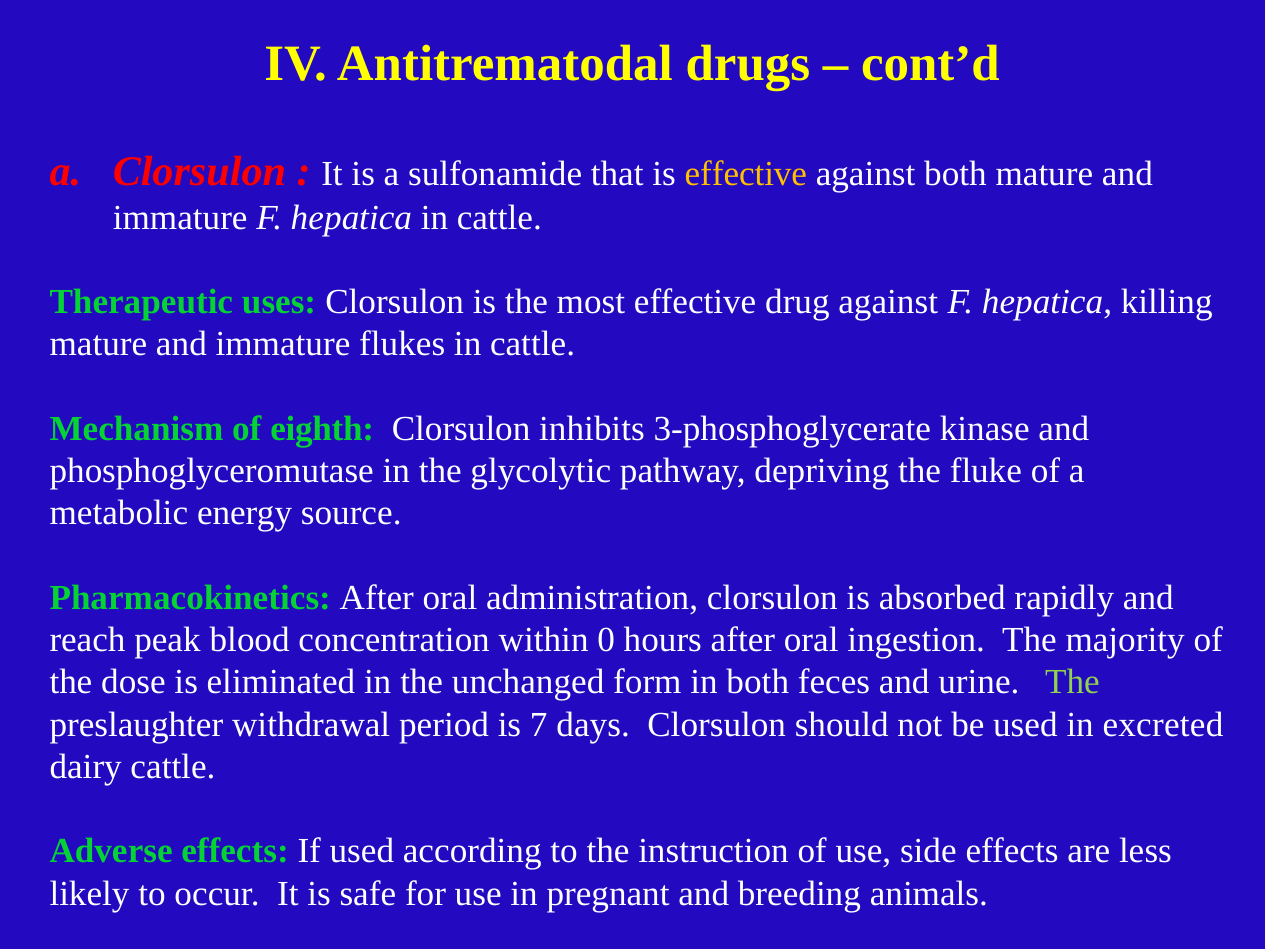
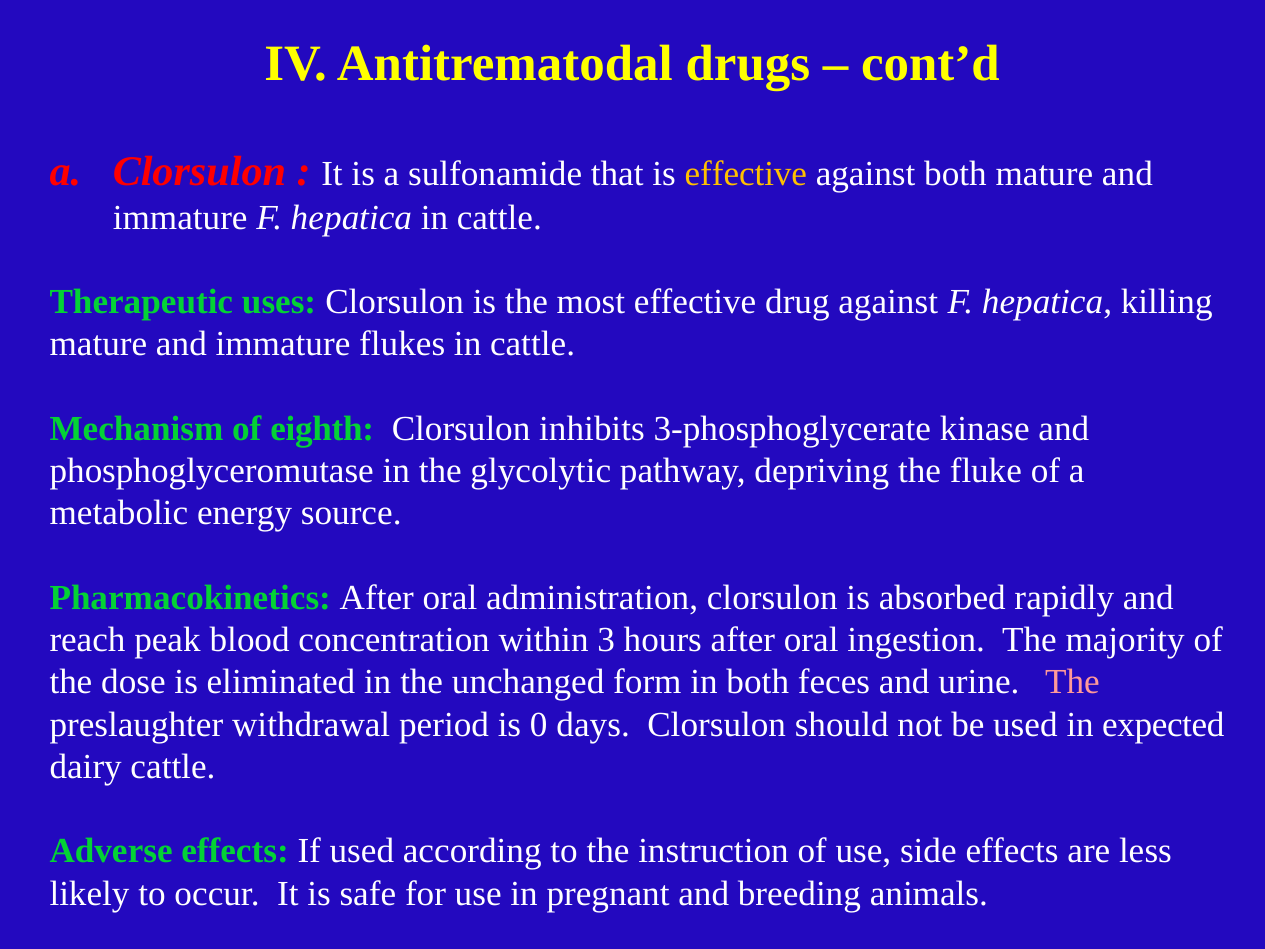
0: 0 -> 3 (606, 640)
The colour: light green -> pink (1072, 682)
7: 7 -> 0 (539, 724)
excreted: excreted -> expected (1163, 724)
